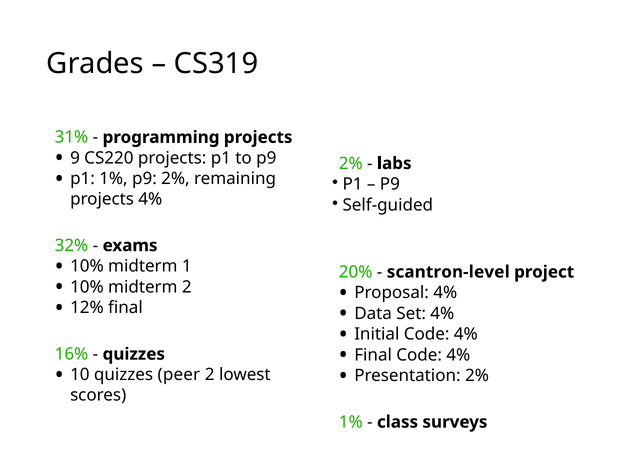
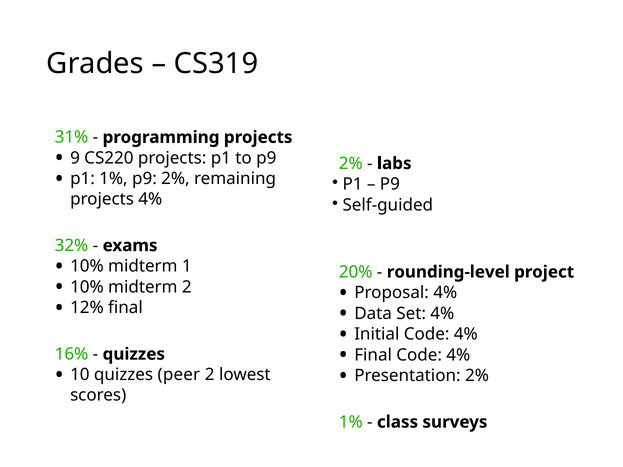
scantron-level: scantron-level -> rounding-level (448, 272)
